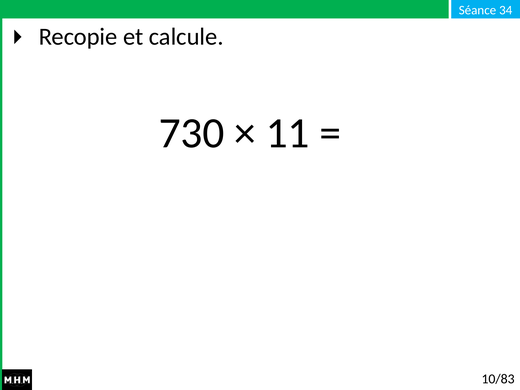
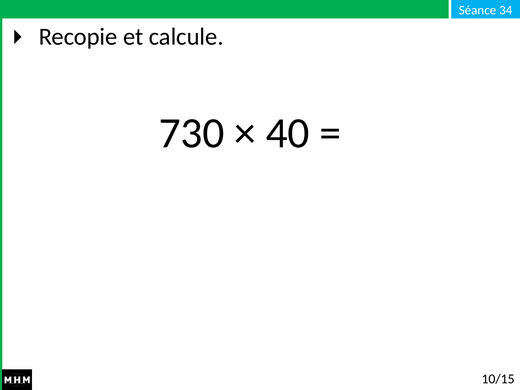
11: 11 -> 40 (288, 133)
10/83: 10/83 -> 10/15 (498, 379)
